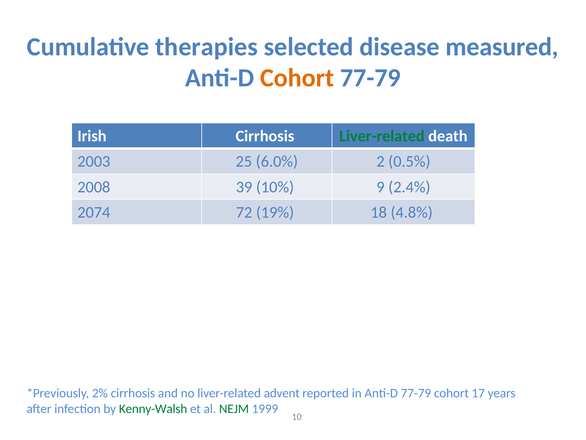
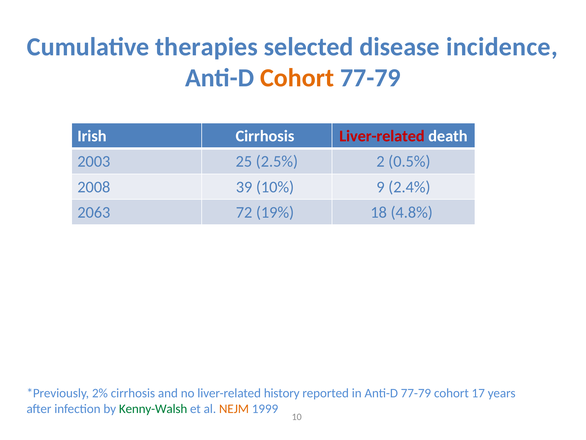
measured: measured -> incidence (502, 47)
Liver-related colour: green -> red (382, 136)
6.0%: 6.0% -> 2.5% (277, 161)
2074: 2074 -> 2063 (94, 212)
advent: advent -> history (282, 393)
NEJM colour: green -> orange (234, 408)
